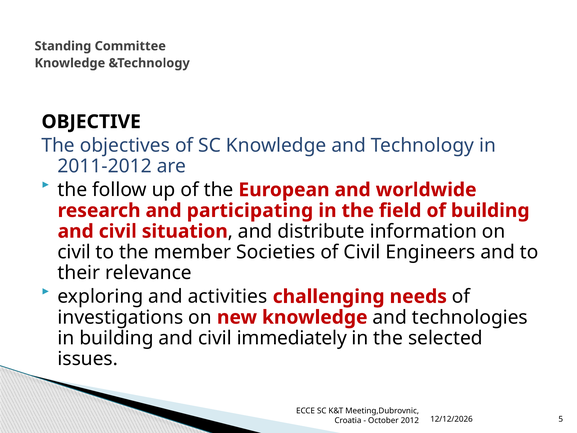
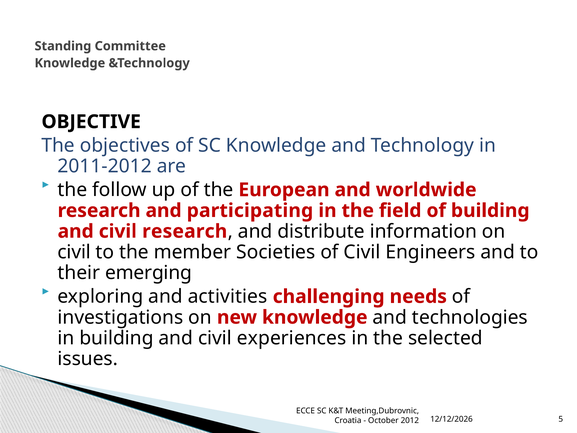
civil situation: situation -> research (185, 231)
relevance: relevance -> emerging (149, 273)
immediately: immediately -> experiences (292, 338)
